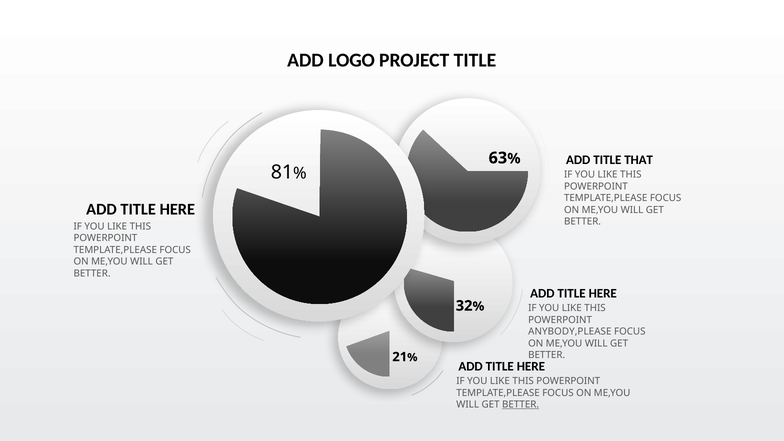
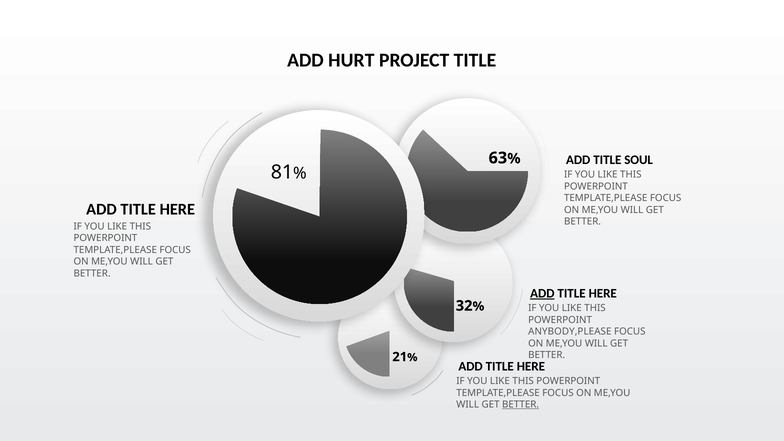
LOGO: LOGO -> HURT (351, 60)
THAT: THAT -> SOUL (639, 160)
ADD underline: none -> present (542, 293)
